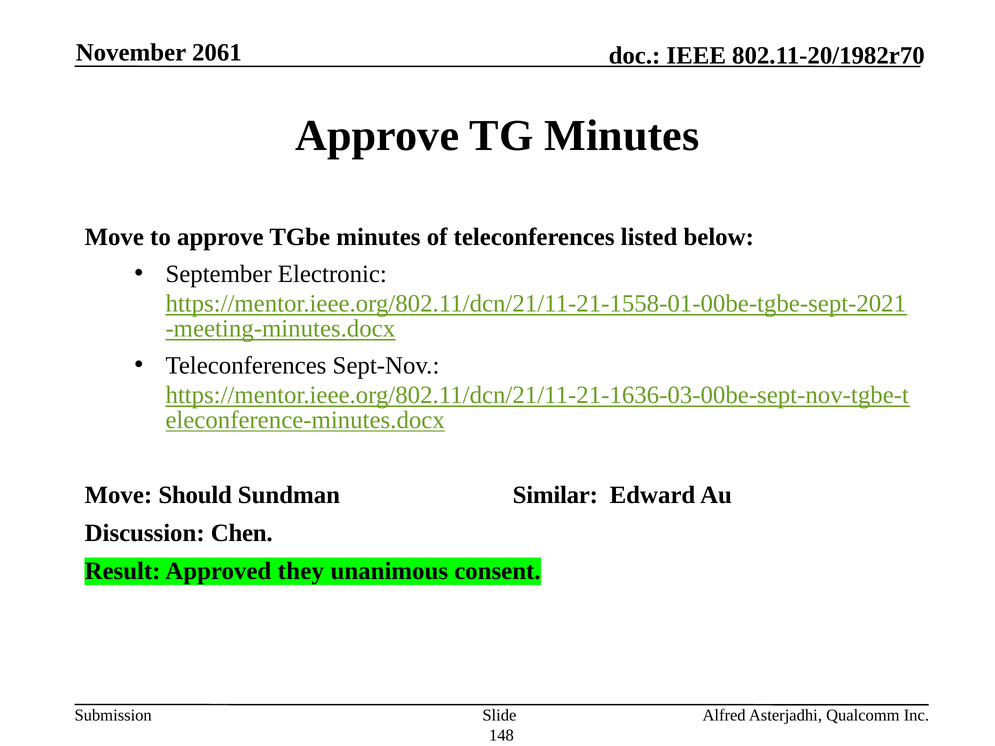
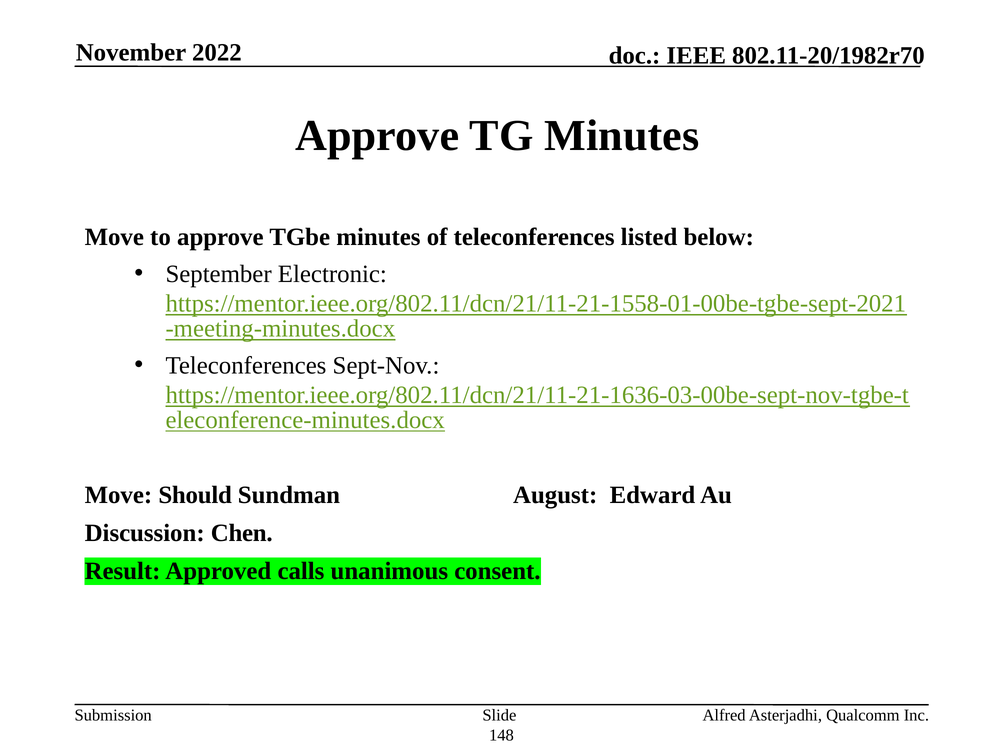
2061: 2061 -> 2022 (217, 53)
Similar: Similar -> August (555, 495)
they: they -> calls (301, 571)
